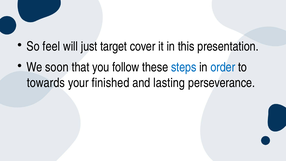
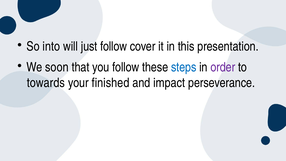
feel: feel -> into (51, 46)
just target: target -> follow (114, 46)
order colour: blue -> purple (223, 67)
lasting: lasting -> impact (169, 83)
